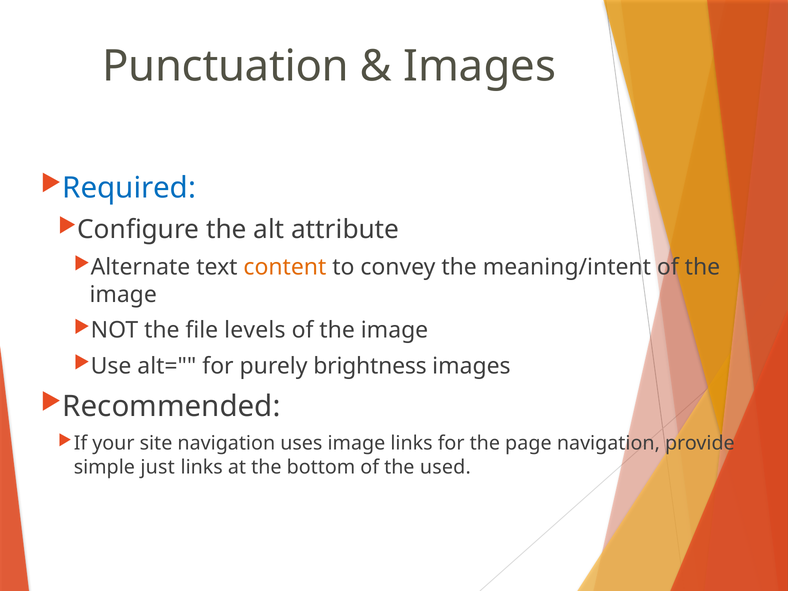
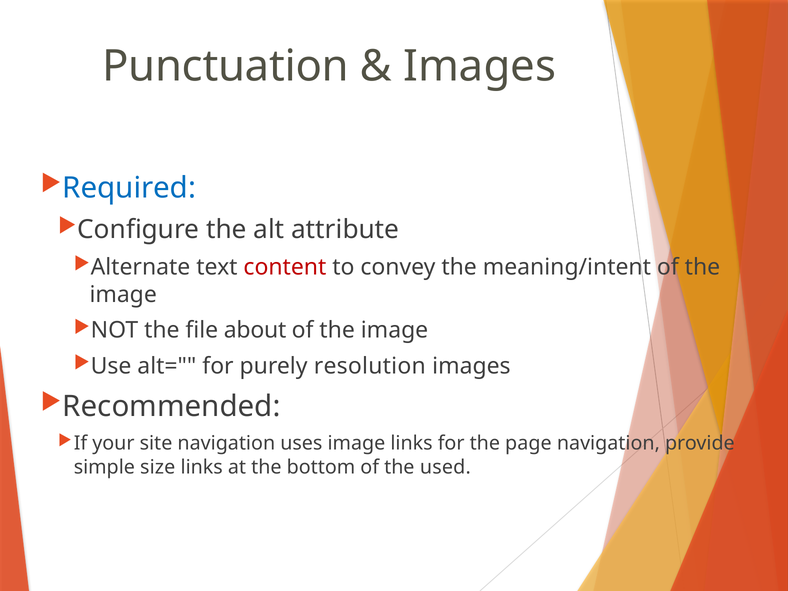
content colour: orange -> red (285, 267)
levels: levels -> about (255, 330)
brightness: brightness -> resolution (370, 366)
just: just -> size (158, 467)
